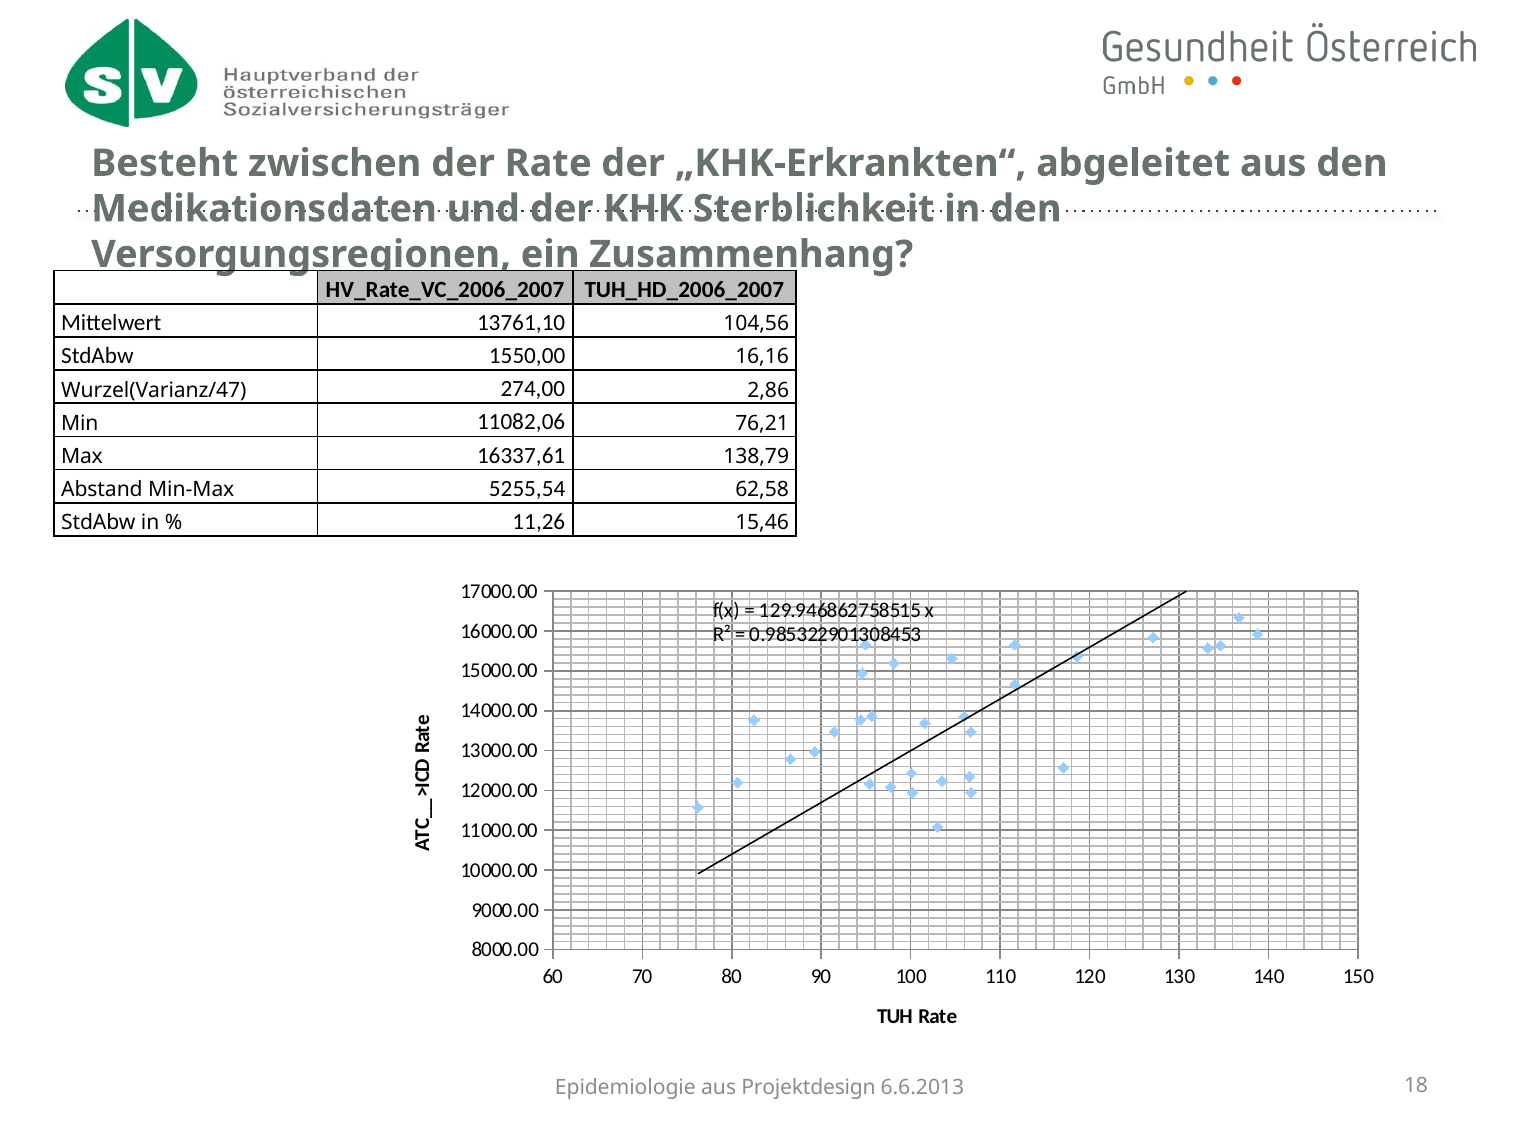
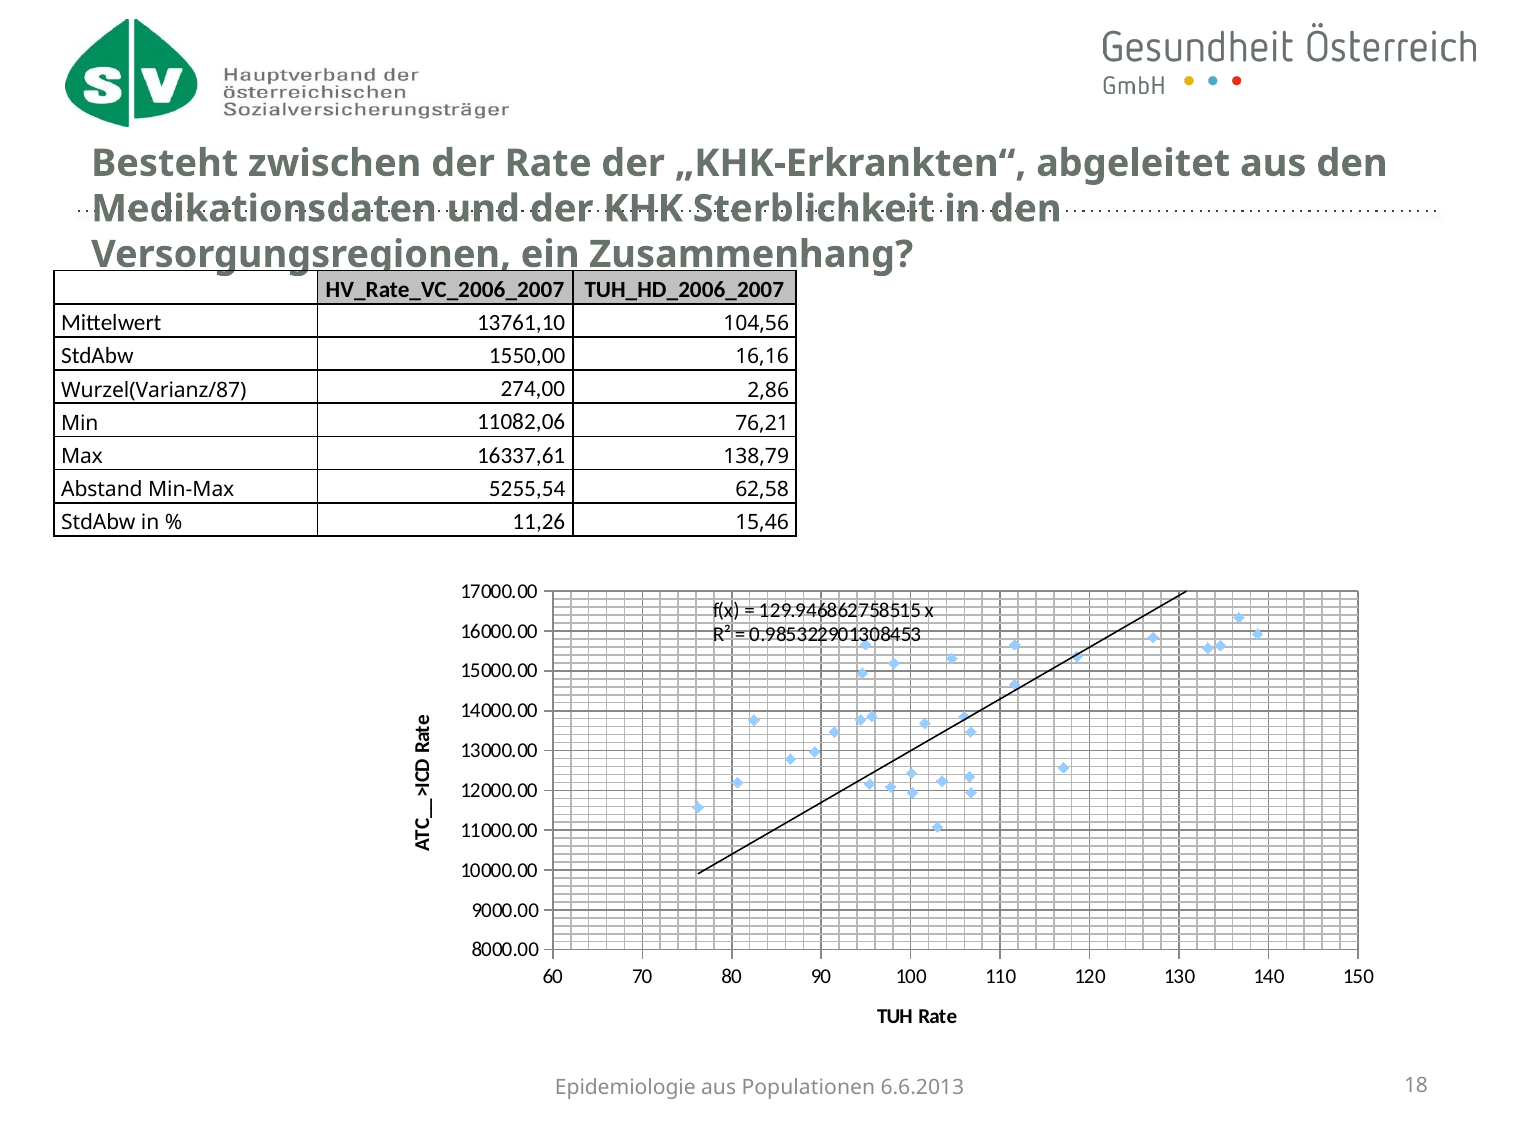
Wurzel(Varianz/47: Wurzel(Varianz/47 -> Wurzel(Varianz/87 (154, 390)
Projektdesign: Projektdesign -> Populationen (808, 1088)
